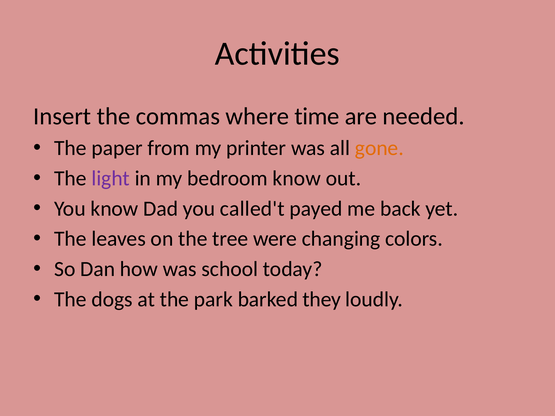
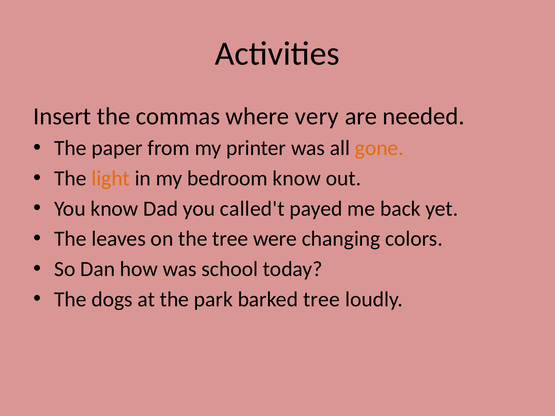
time: time -> very (317, 116)
light colour: purple -> orange (111, 179)
barked they: they -> tree (322, 300)
